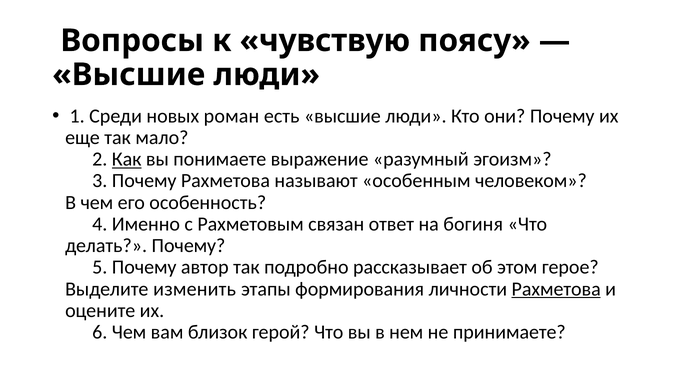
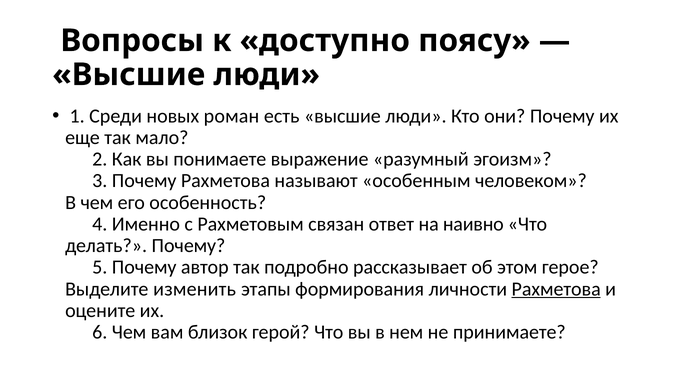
чувствую: чувствую -> доступно (325, 41)
Как underline: present -> none (127, 159)
богиня: богиня -> наивно (473, 224)
